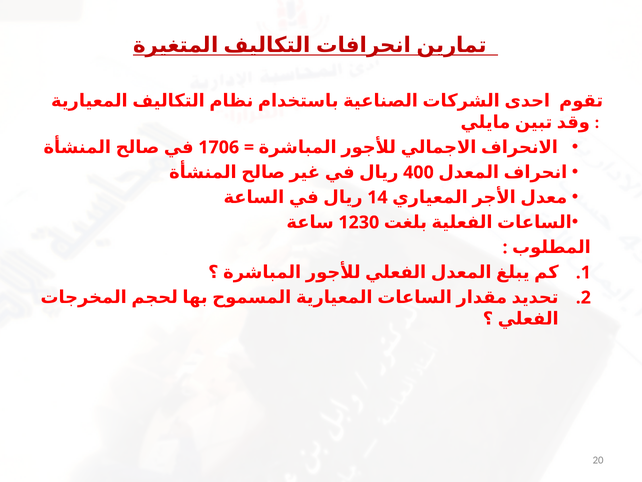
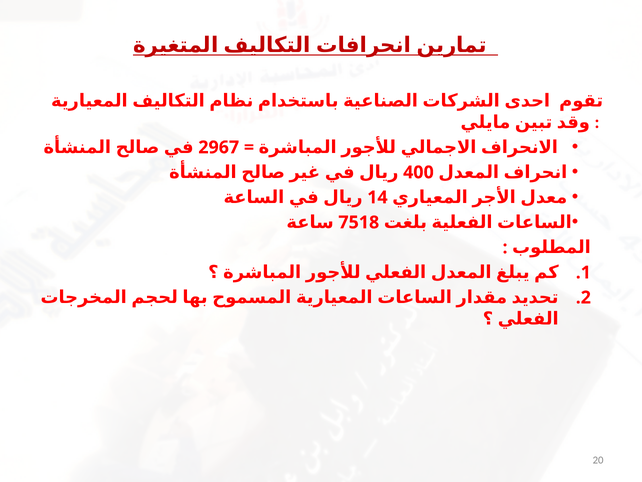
1706: 1706 -> 2967 (219, 147)
1230: 1230 -> 7518 (359, 222)
